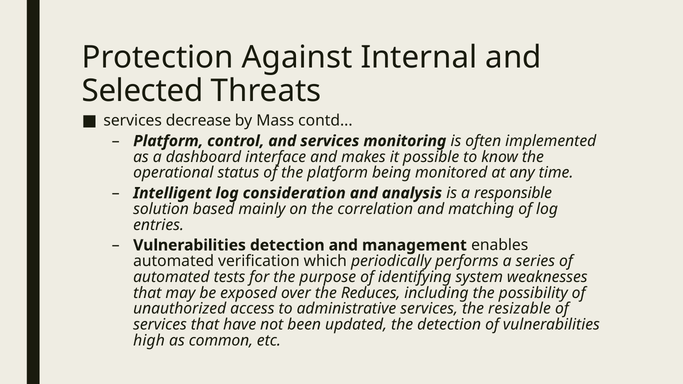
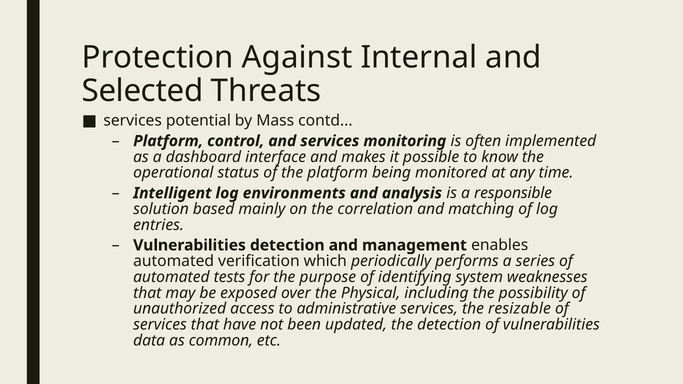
decrease: decrease -> potential (198, 121)
consideration: consideration -> environments (294, 193)
Reduces: Reduces -> Physical (371, 293)
high: high -> data (149, 341)
